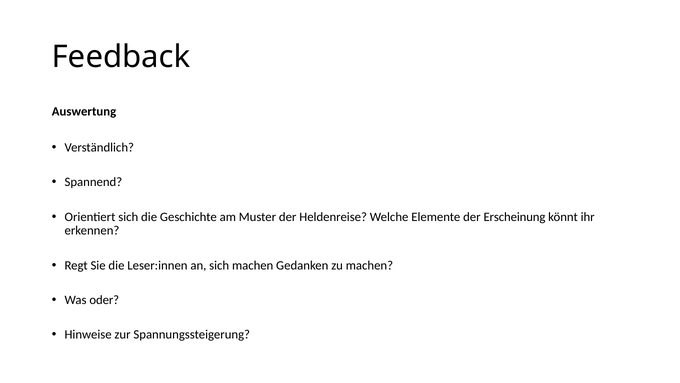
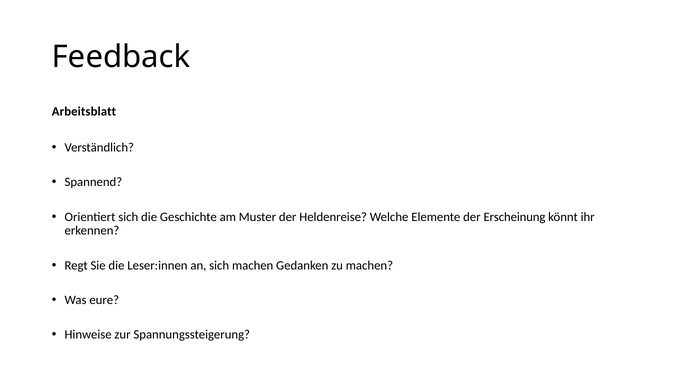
Auswertung: Auswertung -> Arbeitsblatt (84, 111)
oder: oder -> eure (104, 300)
